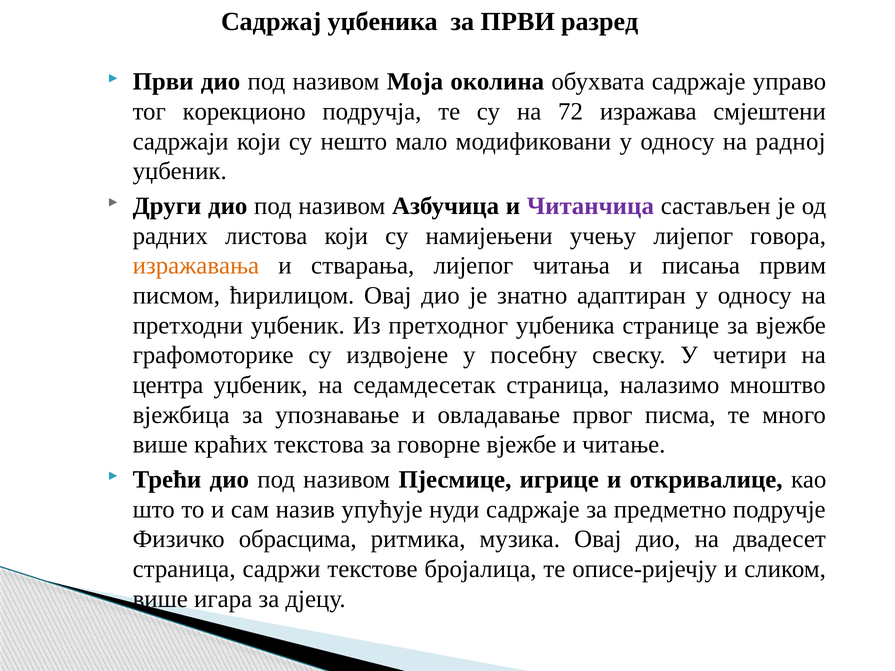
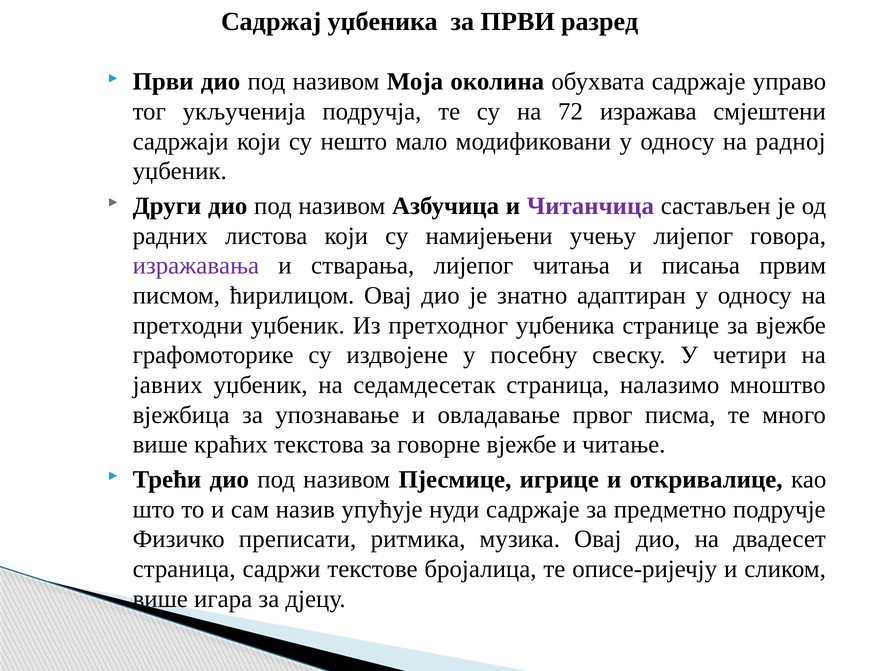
корекционо: корекционо -> укљученија (244, 112)
изражавања colour: orange -> purple (196, 266)
центра: центра -> јавних (168, 385)
обрасцима: обрасцима -> преписати (298, 539)
